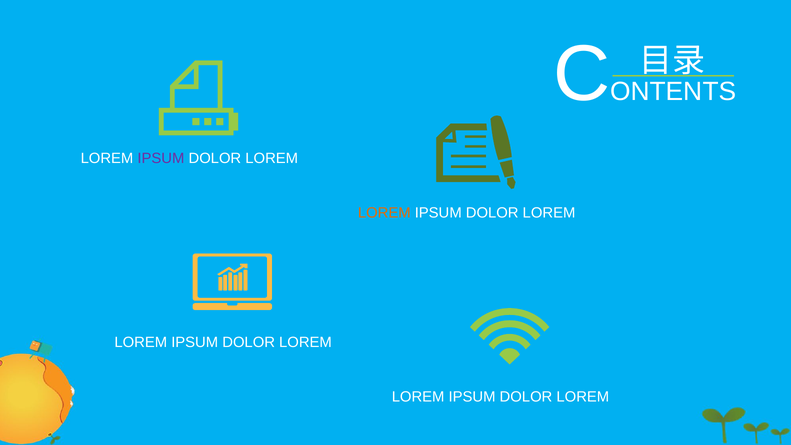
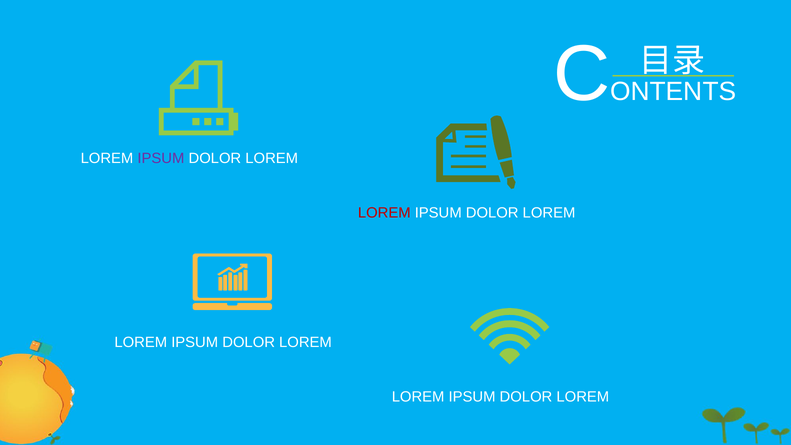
LOREM colour: orange -> red (384, 213)
